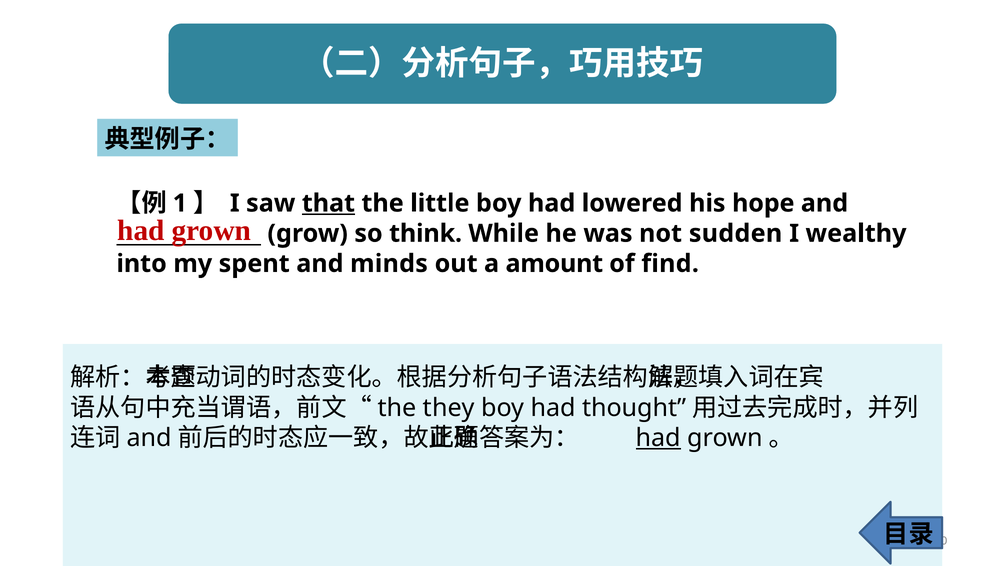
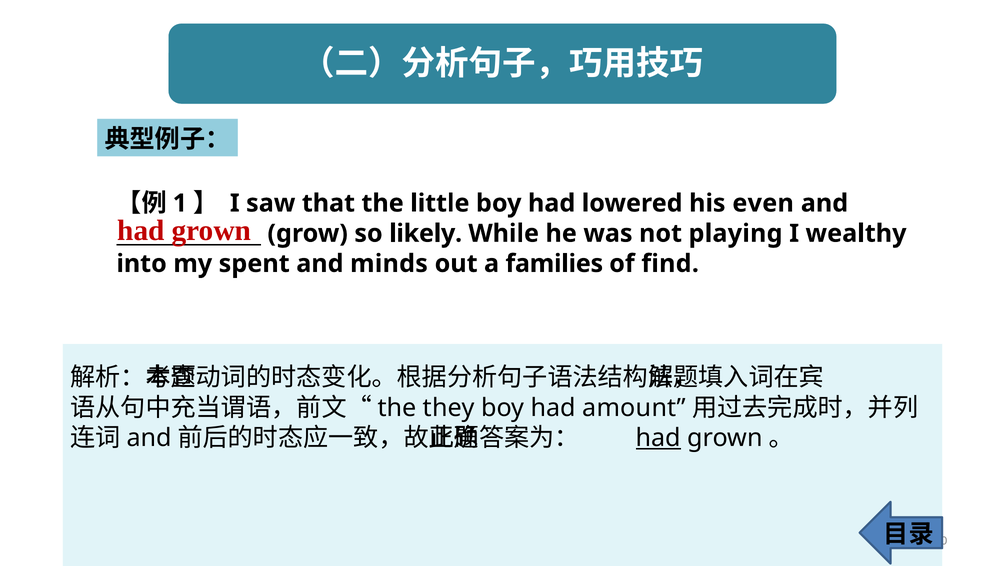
that underline: present -> none (328, 203)
hope: hope -> even (763, 203)
think: think -> likely (426, 233)
sudden: sudden -> playing (736, 233)
amount: amount -> families (554, 263)
thought: thought -> amount (634, 407)
